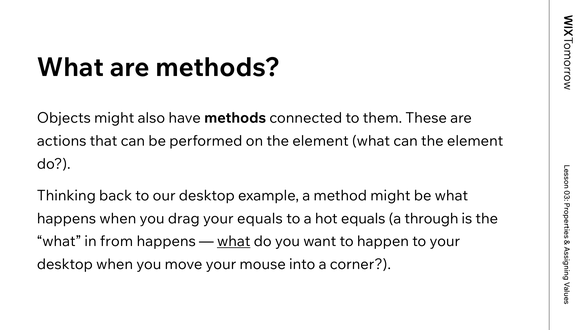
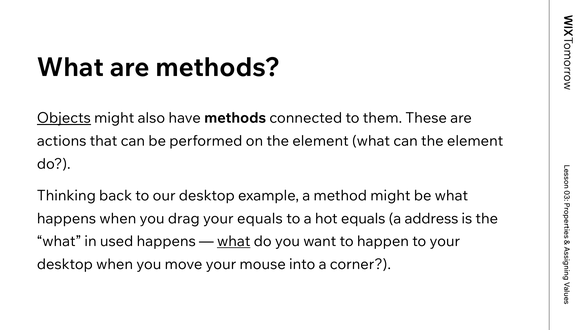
Objects underline: none -> present (64, 118)
through: through -> address (431, 218)
from: from -> used (117, 241)
